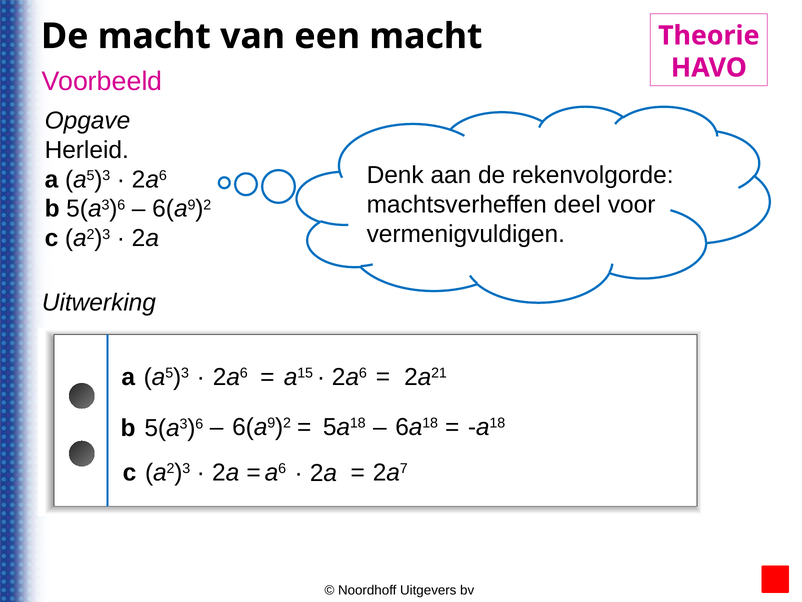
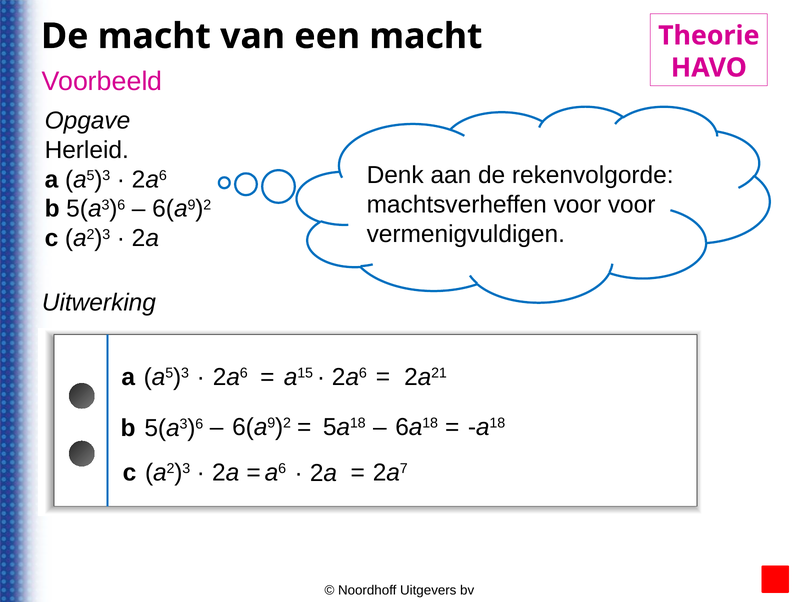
machtsverheffen deel: deel -> voor (577, 205)
